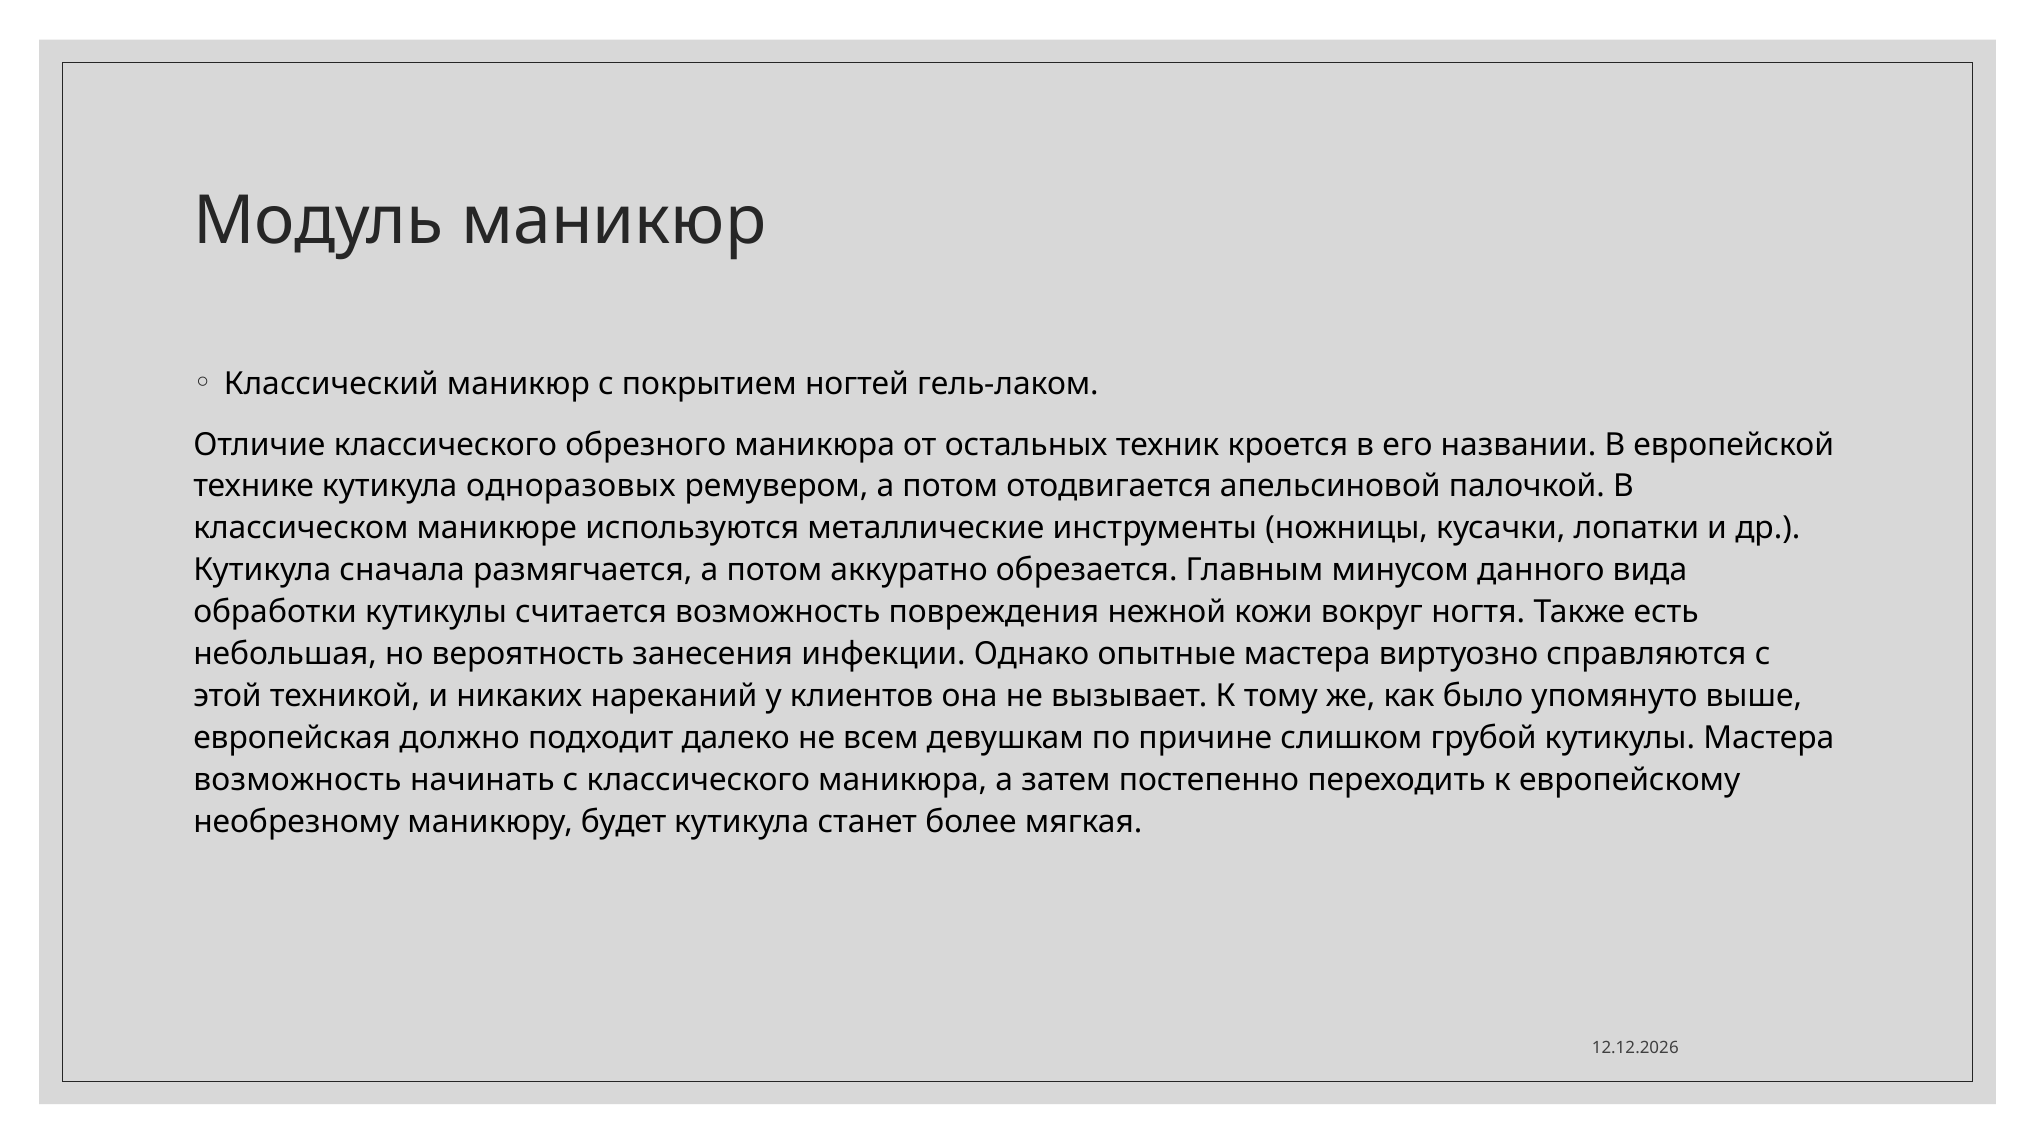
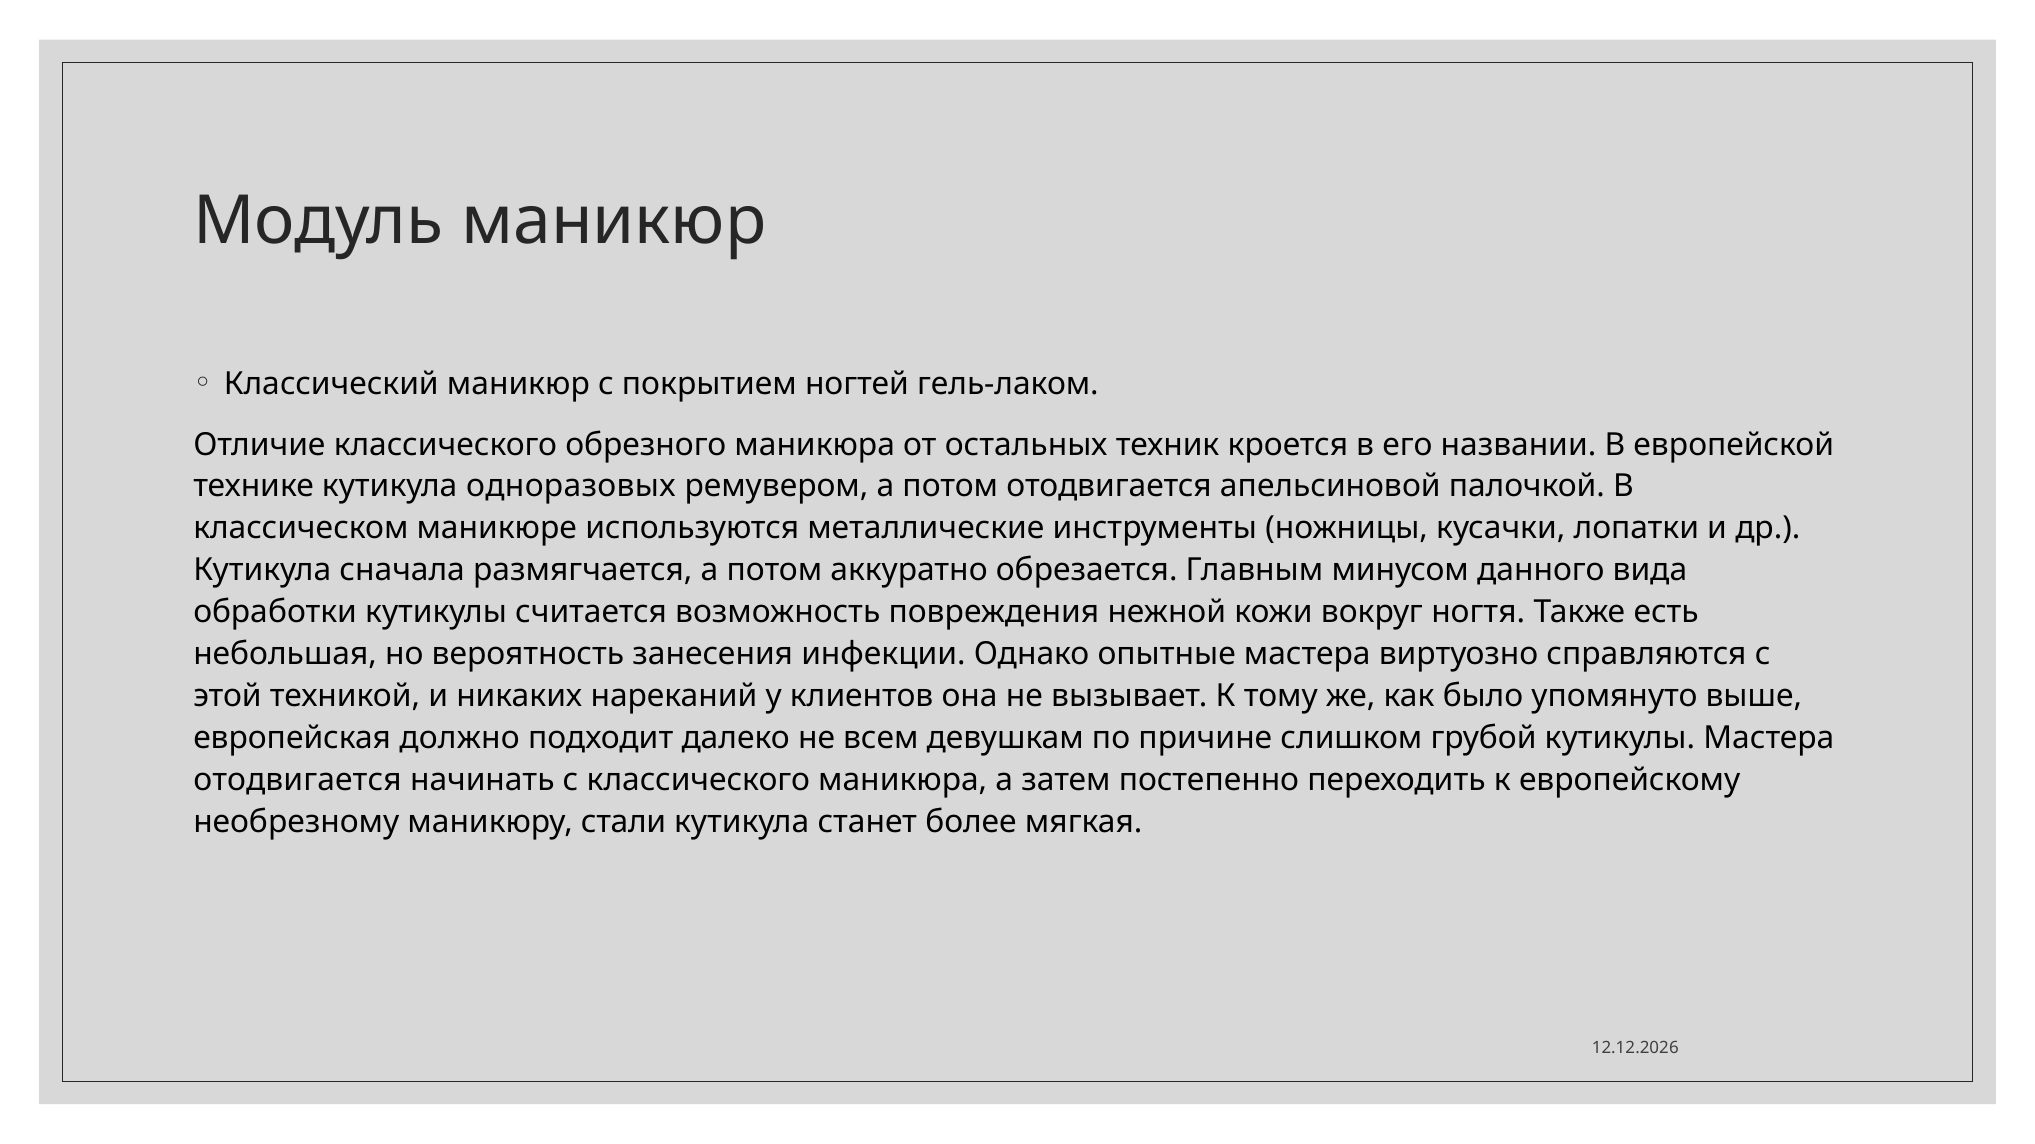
возможность: возможность -> отодвигается (297, 780)
будет: будет -> стали (624, 822)
